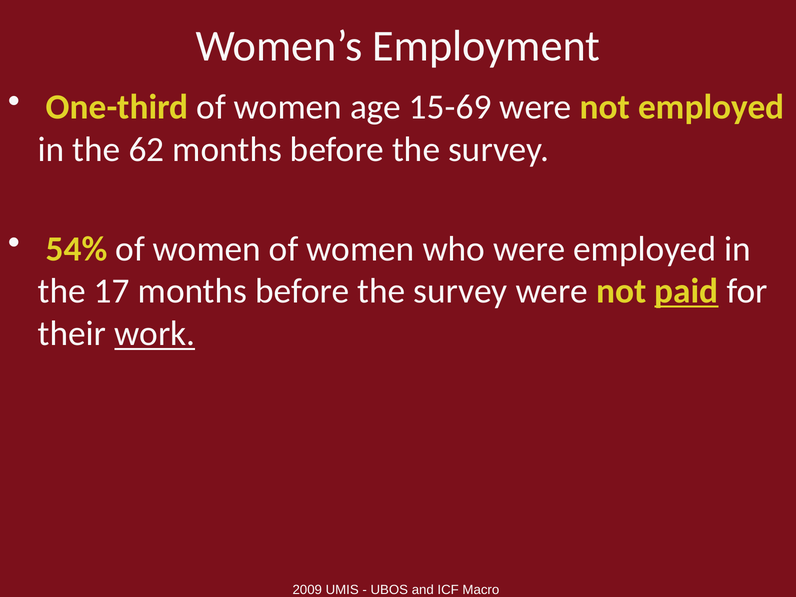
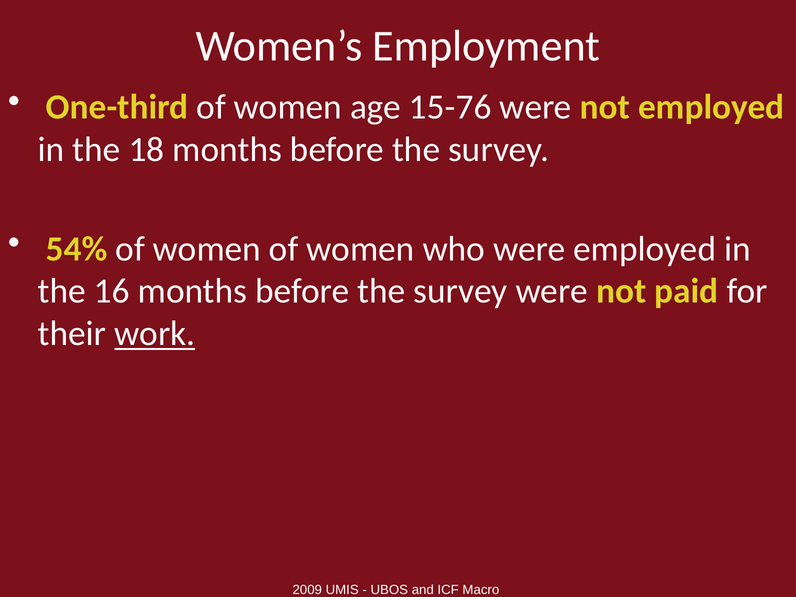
15-69: 15-69 -> 15-76 (450, 107)
62: 62 -> 18 (146, 150)
17: 17 -> 16 (112, 291)
paid underline: present -> none (686, 291)
